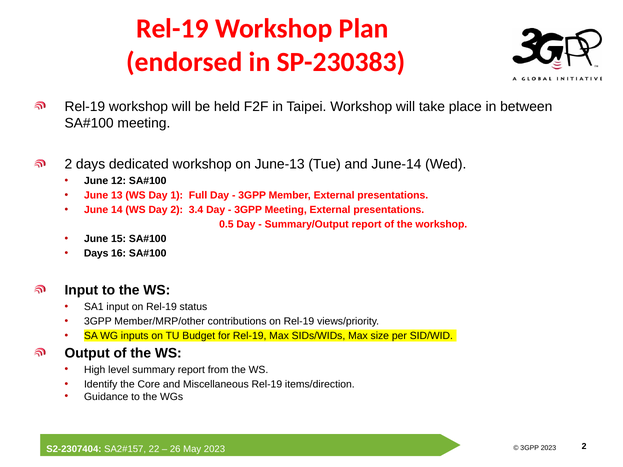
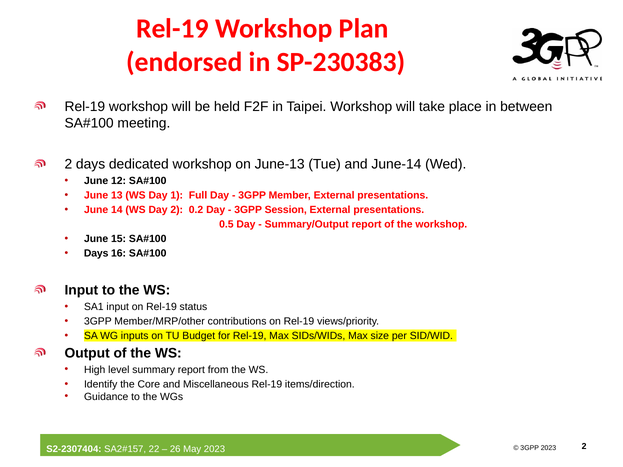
3.4: 3.4 -> 0.2 (196, 210)
3GPP Meeting: Meeting -> Session (286, 210)
